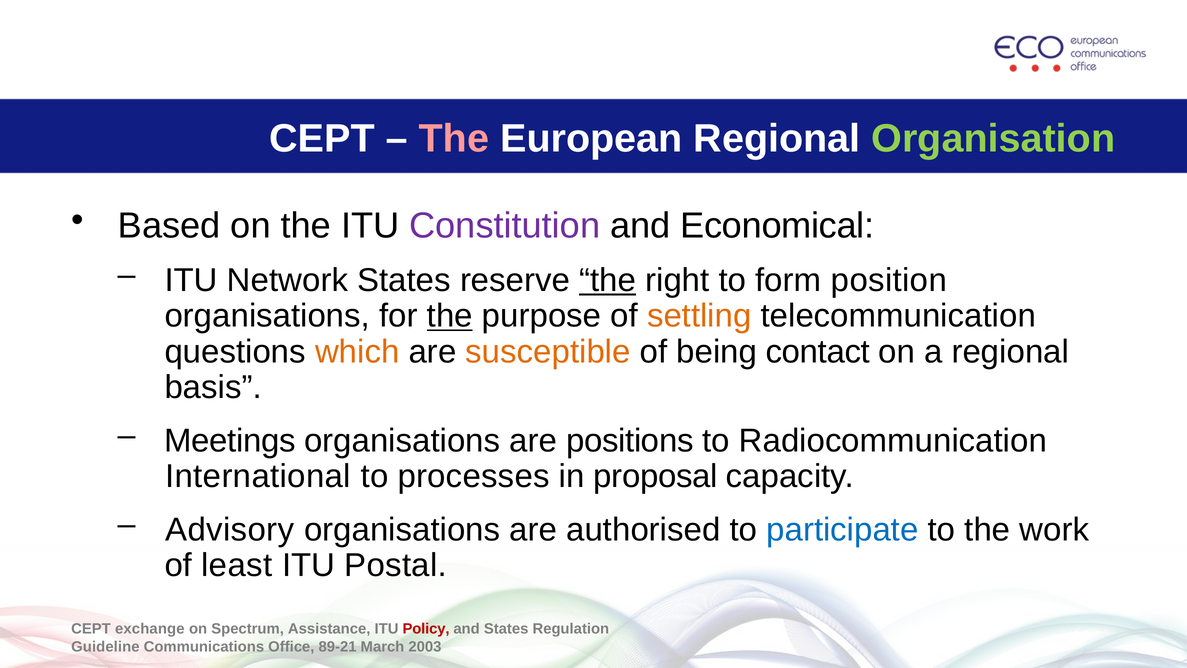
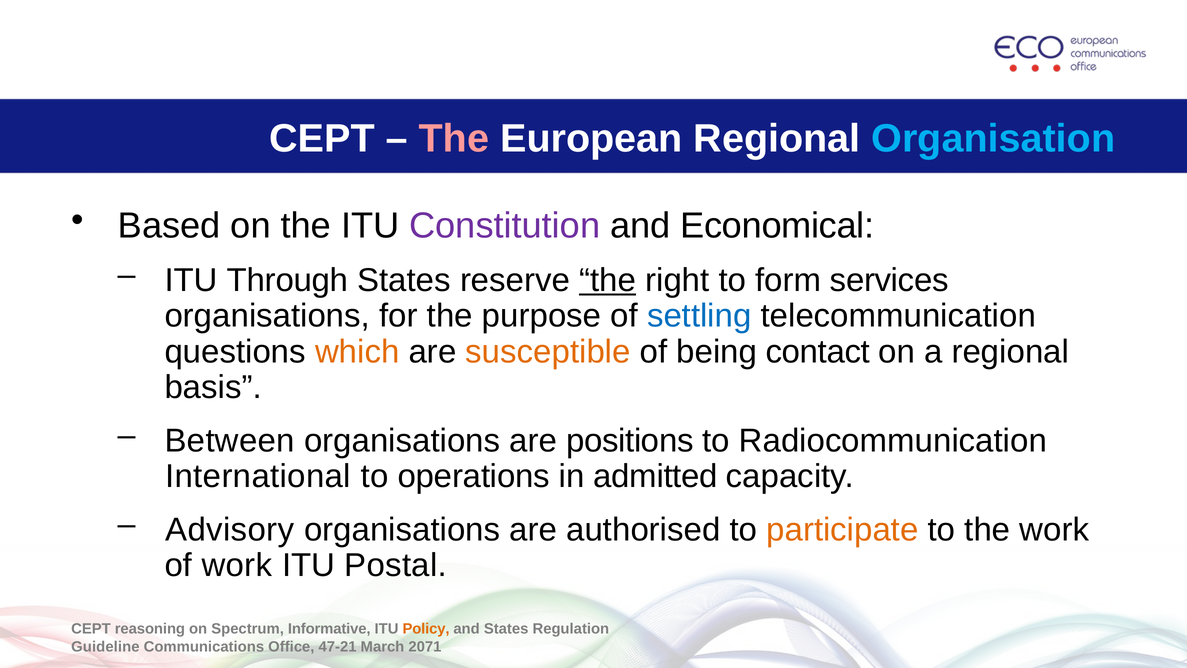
Organisation colour: light green -> light blue (993, 139)
Network: Network -> Through (288, 280)
position: position -> services (889, 280)
the underline: present -> none (450, 316)
settling colour: orange -> blue (699, 316)
Meetings: Meetings -> Between (230, 440)
processes: processes -> operations (474, 476)
proposal: proposal -> admitted (655, 476)
participate colour: blue -> orange (842, 529)
of least: least -> work (237, 565)
exchange: exchange -> reasoning (150, 629)
Assistance: Assistance -> Informative (329, 629)
Policy colour: red -> orange (426, 629)
89-21: 89-21 -> 47-21 (338, 647)
2003: 2003 -> 2071 (425, 647)
